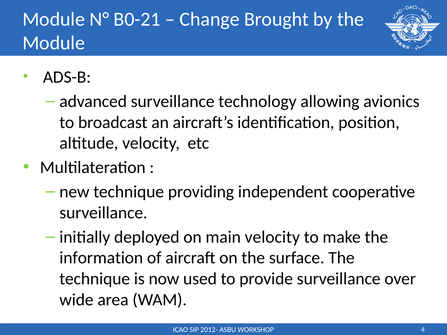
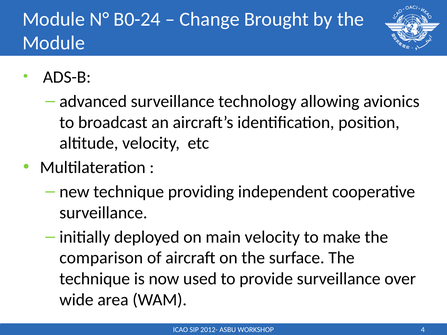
B0-21: B0-21 -> B0-24 (137, 19)
information: information -> comparison (101, 258)
